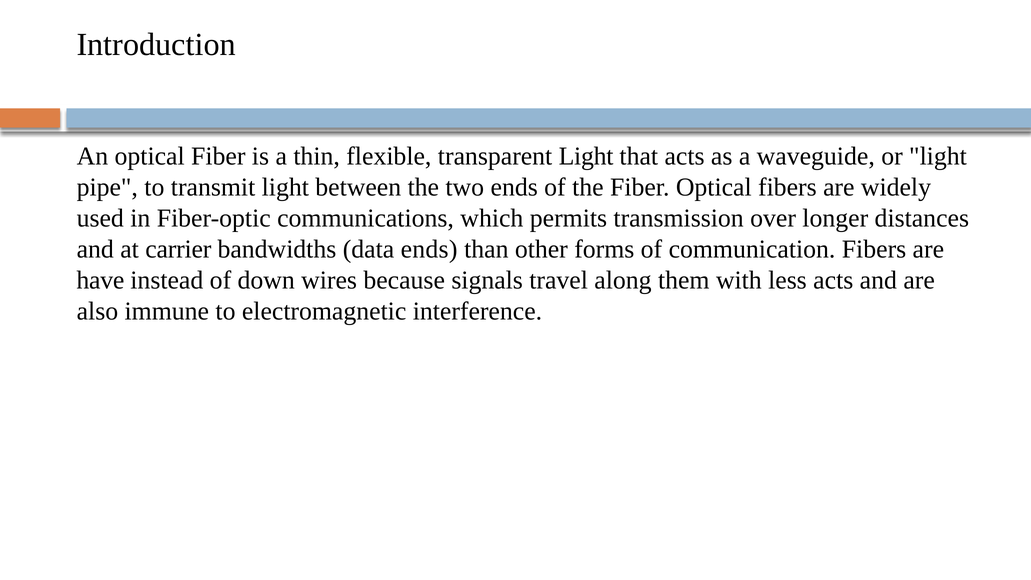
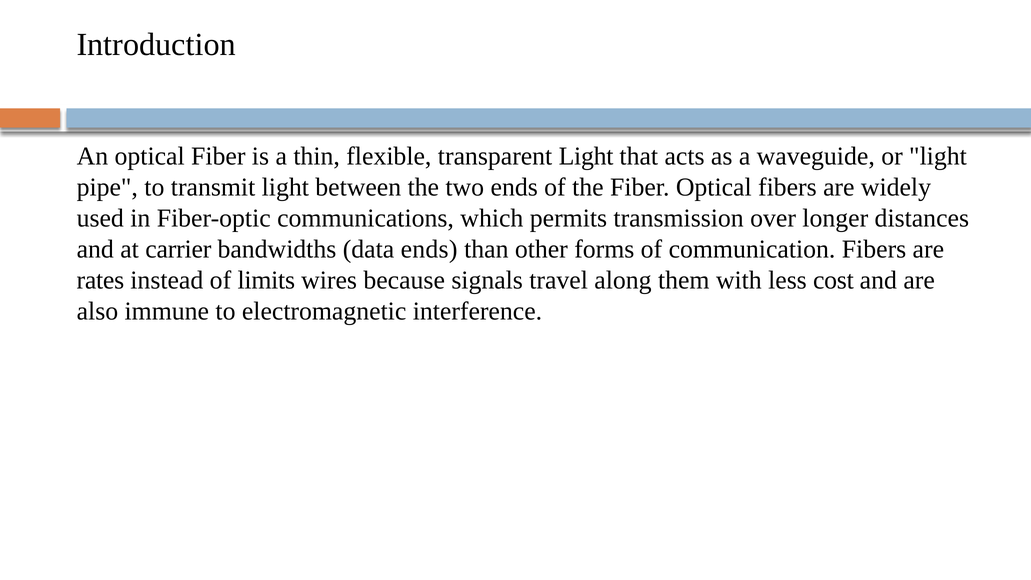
have: have -> rates (100, 280)
down: down -> limits (266, 280)
less acts: acts -> cost (833, 280)
